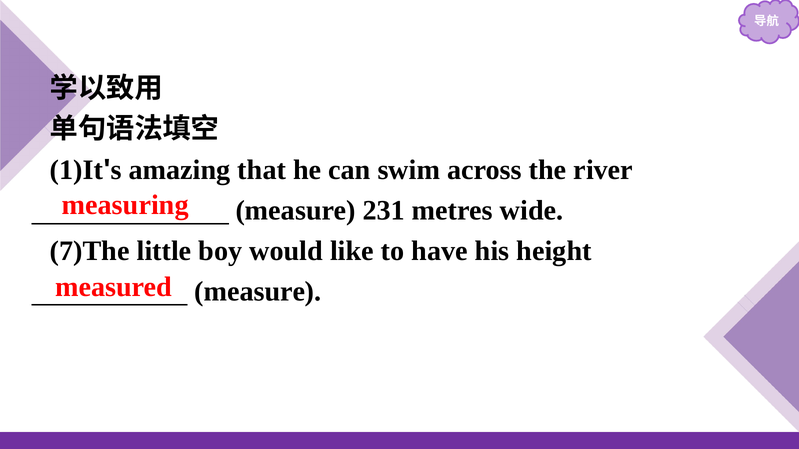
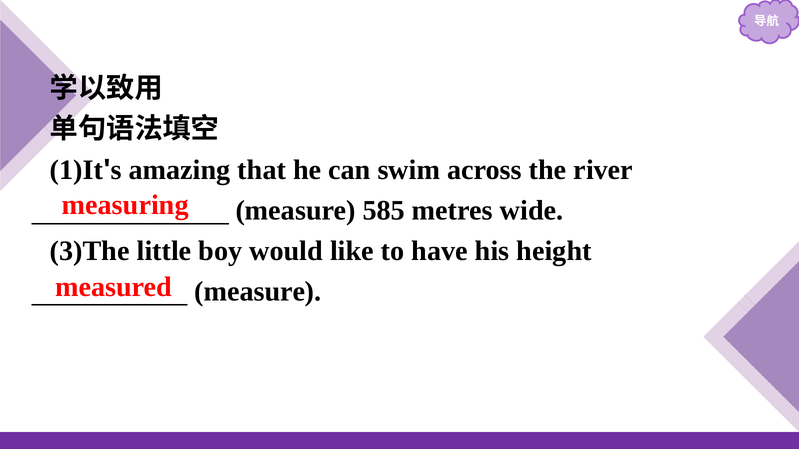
231: 231 -> 585 (384, 210)
7)The: 7)The -> 3)The (90, 251)
